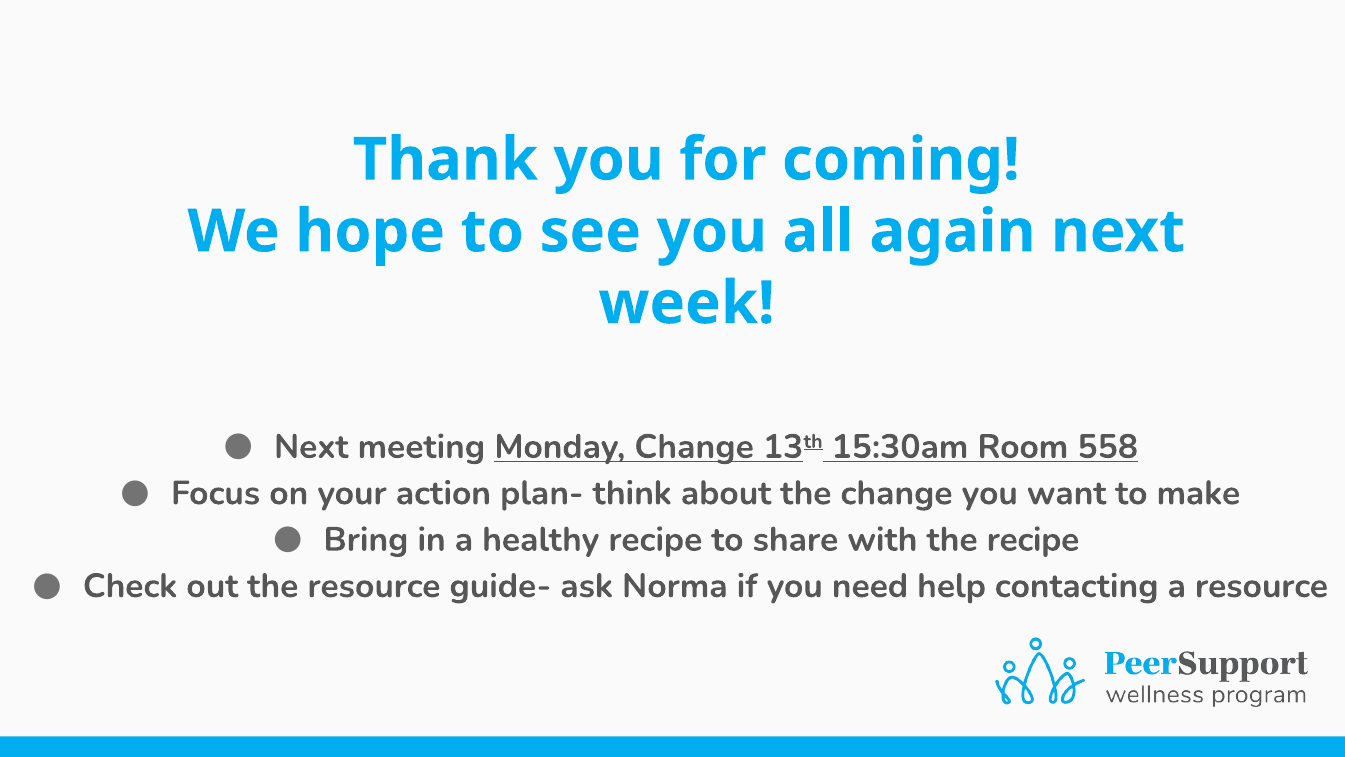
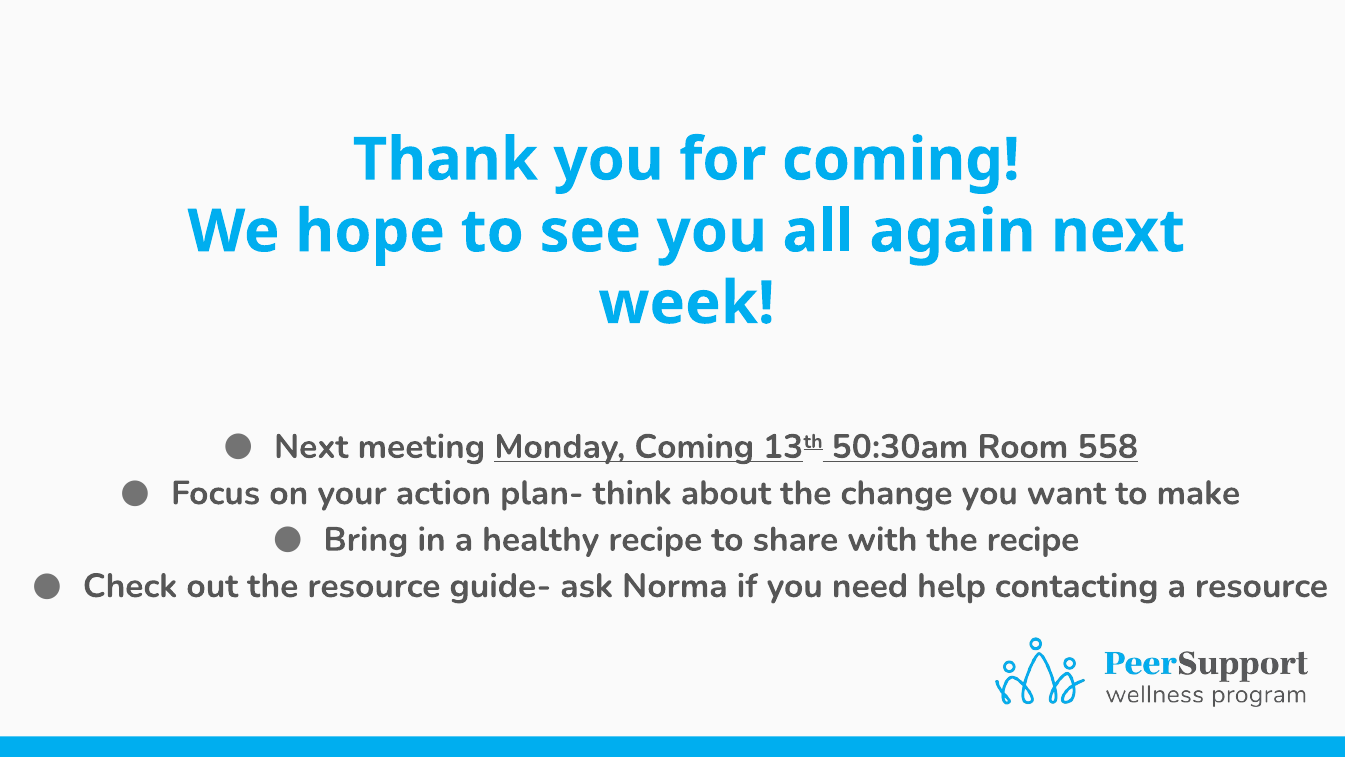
Monday Change: Change -> Coming (694, 446)
15:30am: 15:30am -> 50:30am (900, 446)
